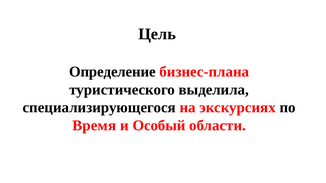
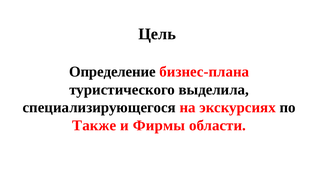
Время: Время -> Также (94, 126)
Особый: Особый -> Фирмы (159, 126)
